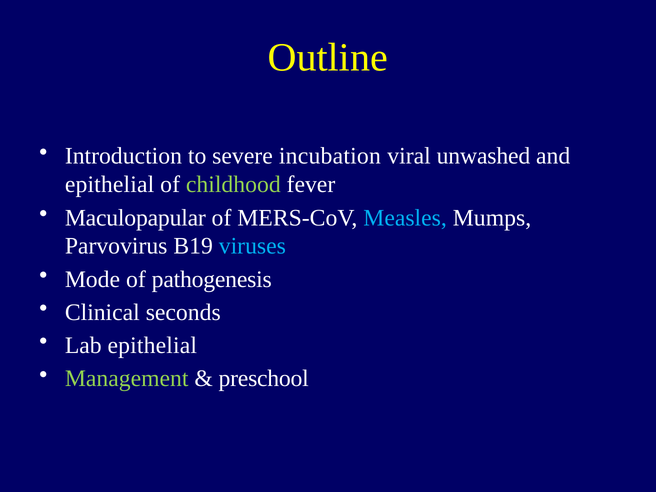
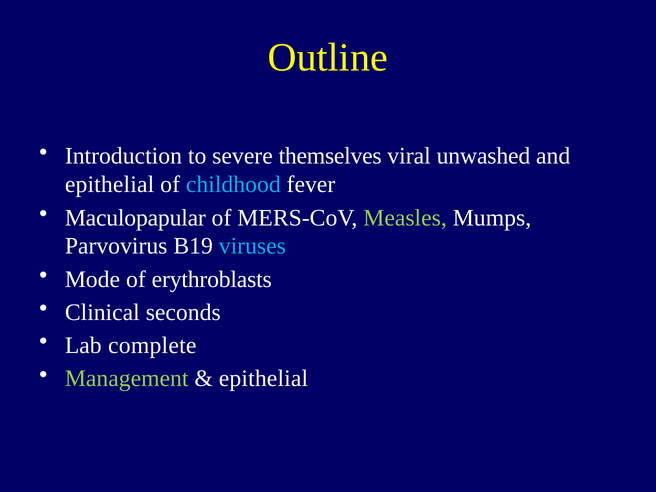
incubation: incubation -> themselves (330, 156)
childhood colour: light green -> light blue (233, 185)
Measles colour: light blue -> light green (405, 218)
pathogenesis: pathogenesis -> erythroblasts (212, 279)
Lab epithelial: epithelial -> complete (152, 346)
preschool: preschool -> epithelial (263, 379)
